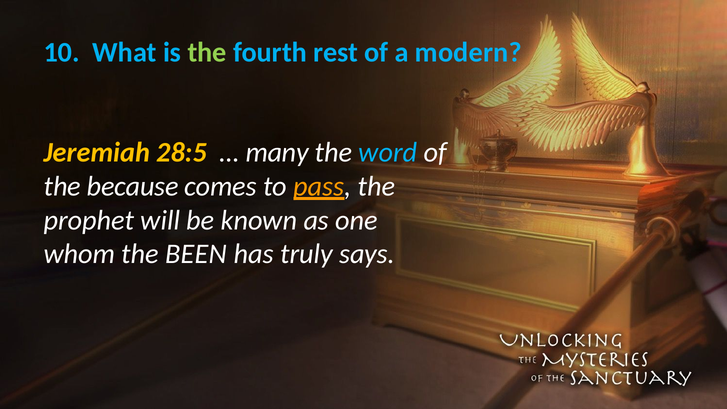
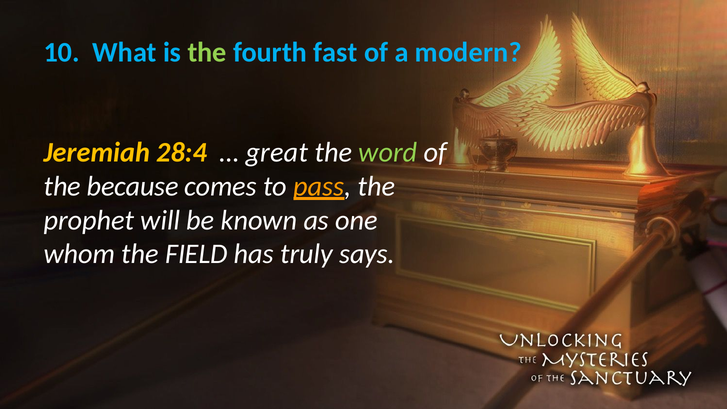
rest: rest -> fast (335, 52)
28:5: 28:5 -> 28:4 (182, 152)
many: many -> great (277, 152)
word colour: light blue -> light green (388, 152)
BEEN: BEEN -> FIELD (196, 254)
